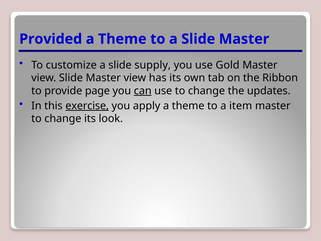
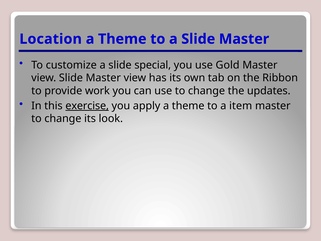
Provided: Provided -> Location (51, 39)
supply: supply -> special (153, 65)
page: page -> work (97, 91)
can underline: present -> none (143, 91)
